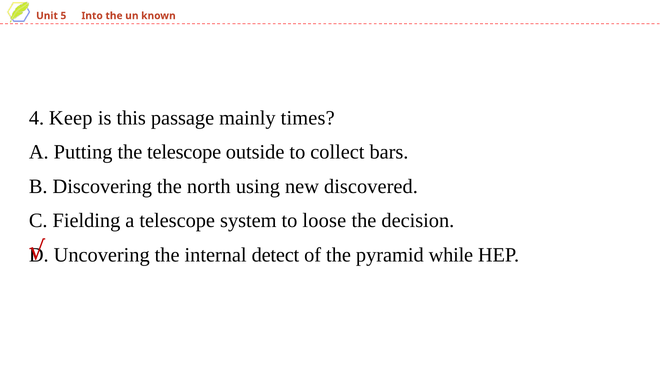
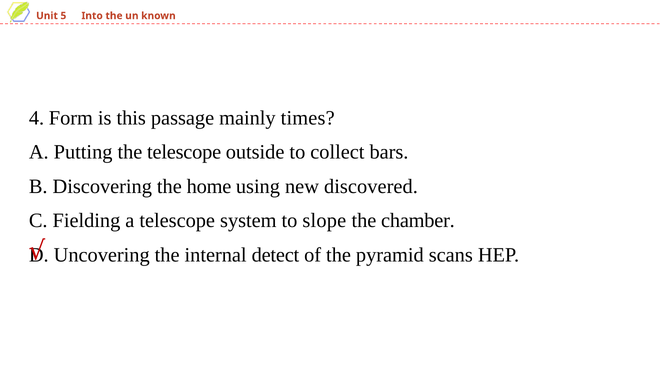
Keep: Keep -> Form (71, 118)
north: north -> home (209, 187)
loose: loose -> slope (324, 221)
decision: decision -> chamber (418, 221)
while: while -> scans (451, 255)
